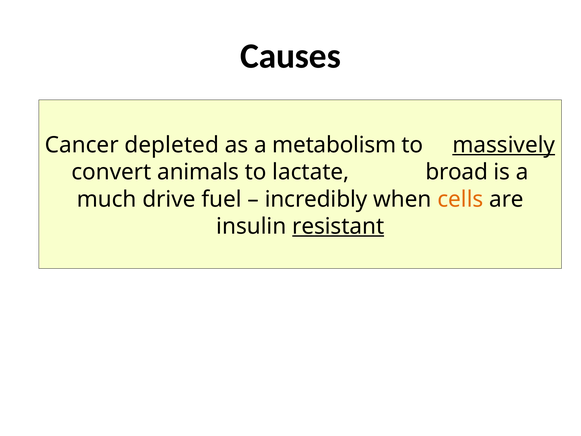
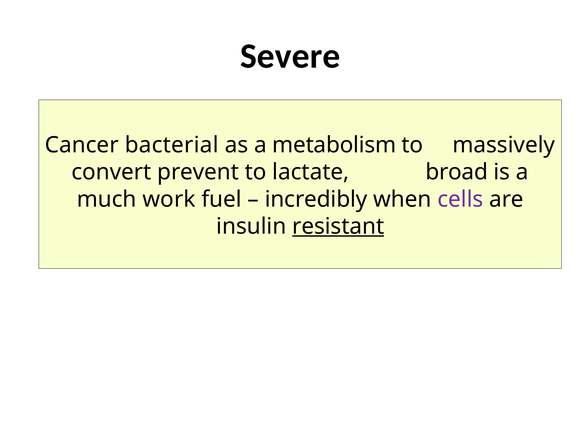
Causes: Causes -> Severe (290, 56)
depleted: depleted -> bacterial (172, 145)
massively underline: present -> none (504, 145)
animals: animals -> prevent (198, 172)
drive: drive -> work (169, 199)
cells colour: orange -> purple (460, 199)
